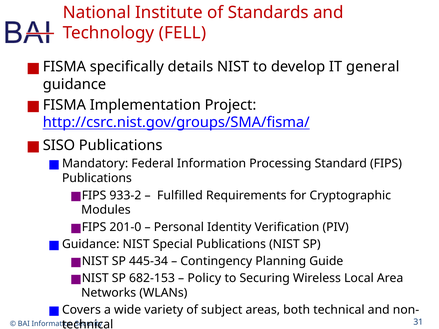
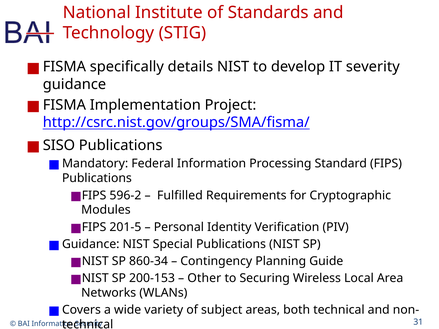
FELL: FELL -> STIG (183, 33)
general: general -> severity (373, 67)
933-2: 933-2 -> 596-2 (125, 195)
201-0: 201-0 -> 201-5 (125, 227)
445-34: 445-34 -> 860-34 (149, 261)
682-153: 682-153 -> 200-153 (152, 278)
Policy: Policy -> Other (204, 278)
